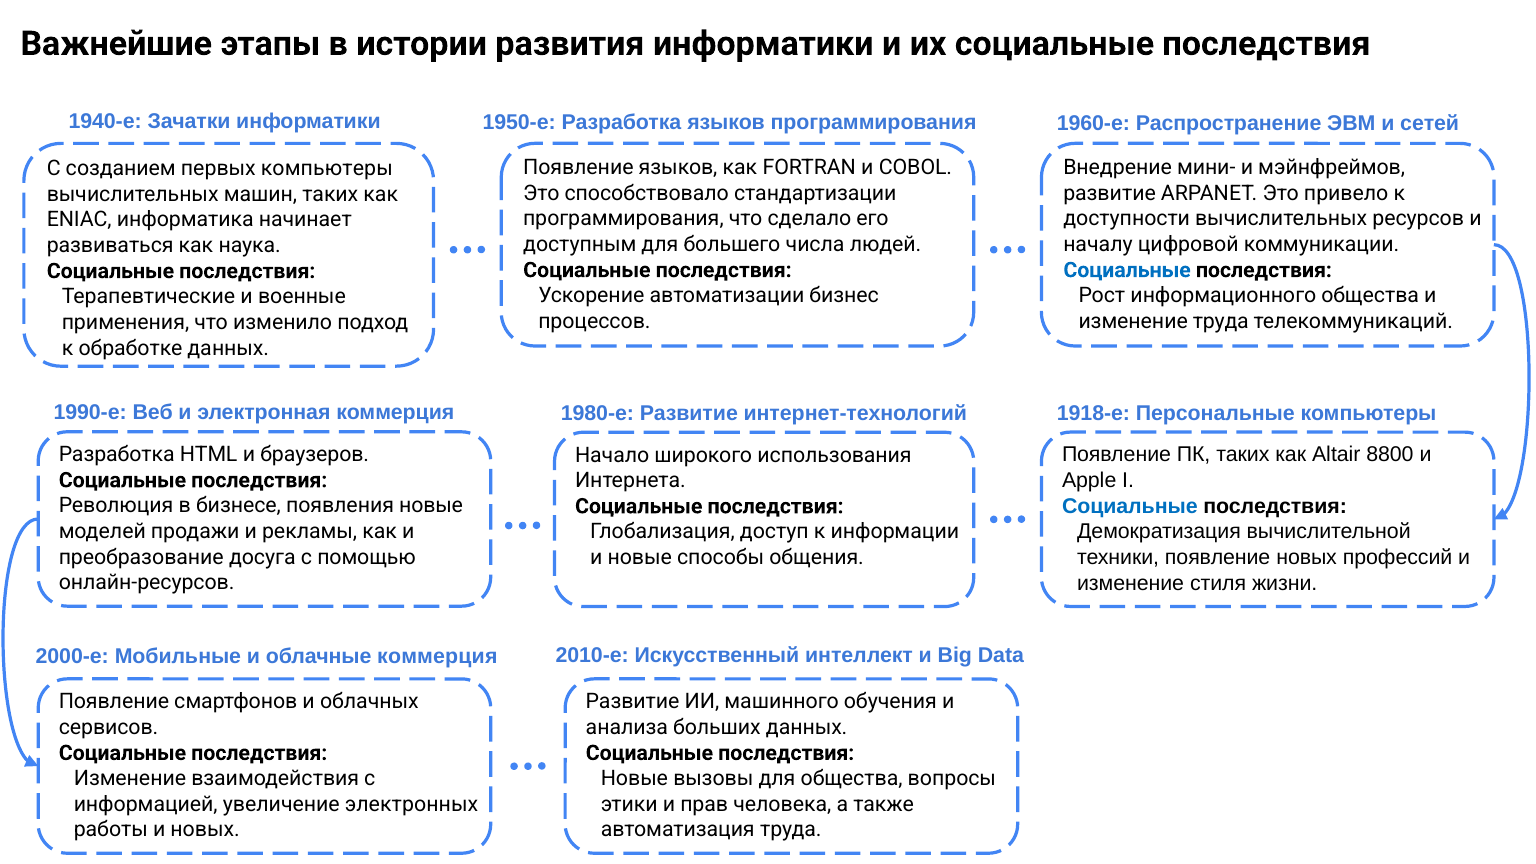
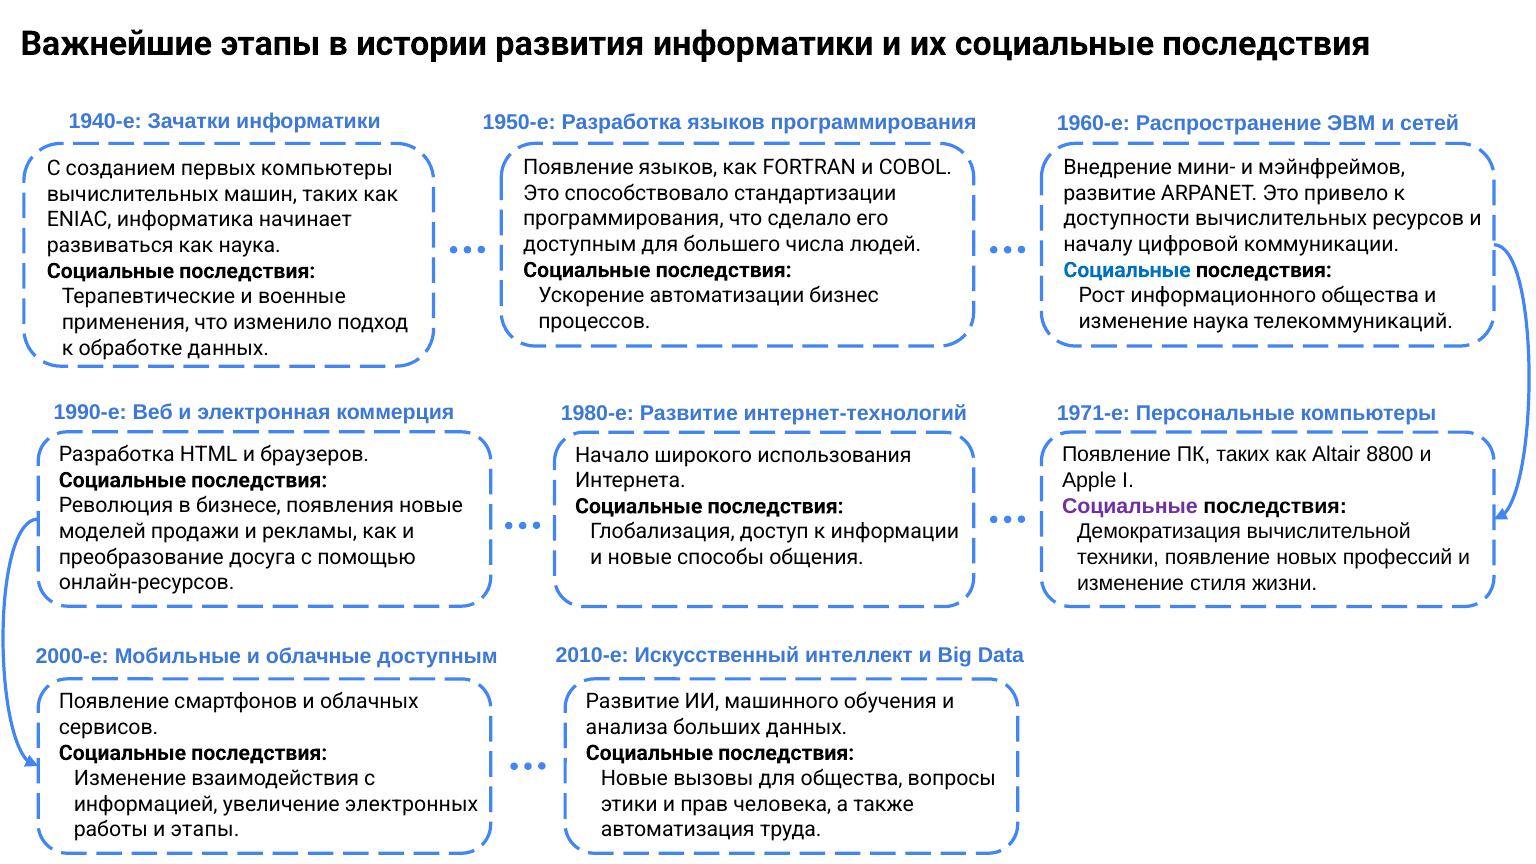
изменение труда: труда -> наука (1221, 321)
1918-e: 1918-e -> 1971-e (1093, 413)
Социальные colour: blue -> purple (1130, 506)
облачные коммерция: коммерция -> доступным (437, 656)
и новых: новых -> этапы (205, 830)
